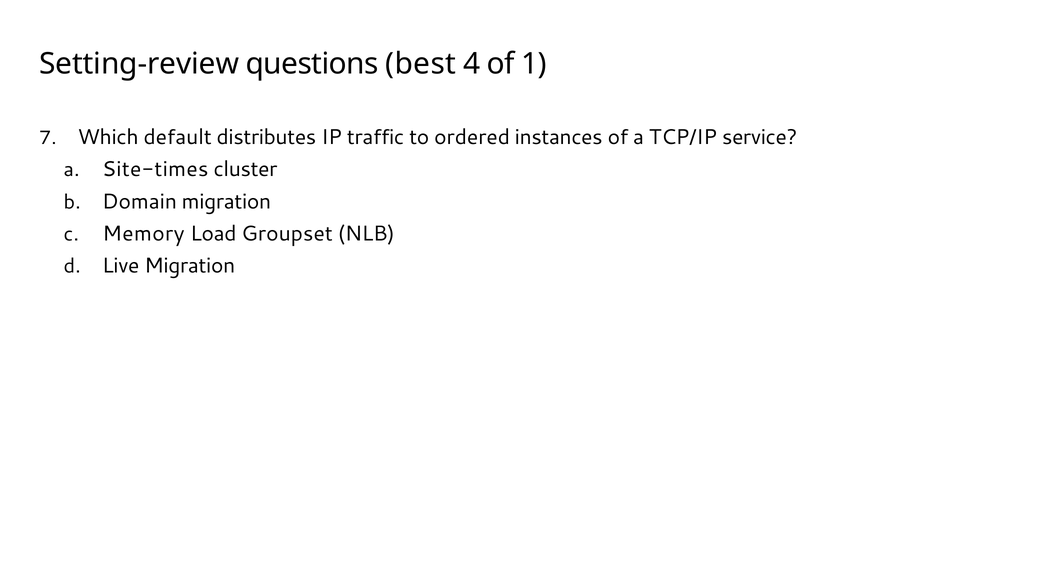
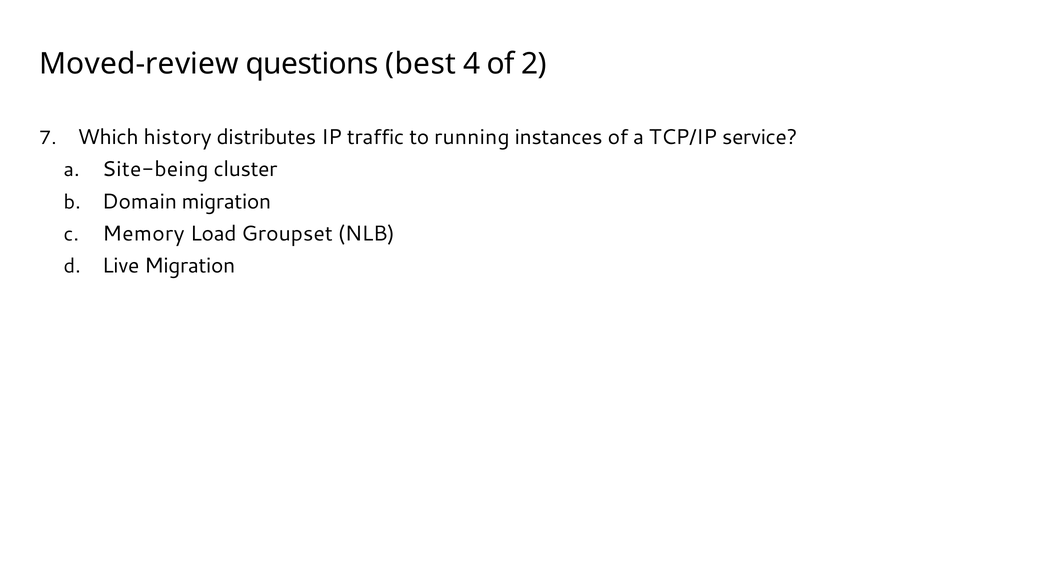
Setting-review: Setting-review -> Moved-review (139, 64)
1: 1 -> 2 (534, 64)
default: default -> history (178, 137)
ordered: ordered -> running (472, 137)
Site-times: Site-times -> Site-being (155, 169)
